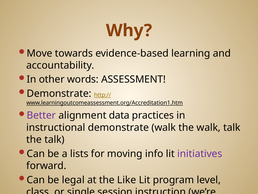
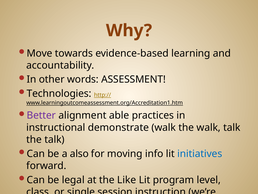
Demonstrate: Demonstrate -> Technologies (59, 93)
data: data -> able (119, 115)
lists: lists -> also (79, 153)
initiatives colour: purple -> blue (200, 153)
